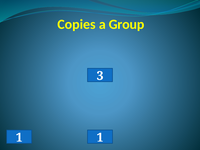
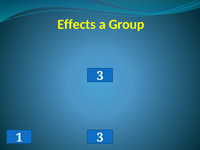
Copies: Copies -> Effects (77, 24)
1 1: 1 -> 3 (100, 138)
